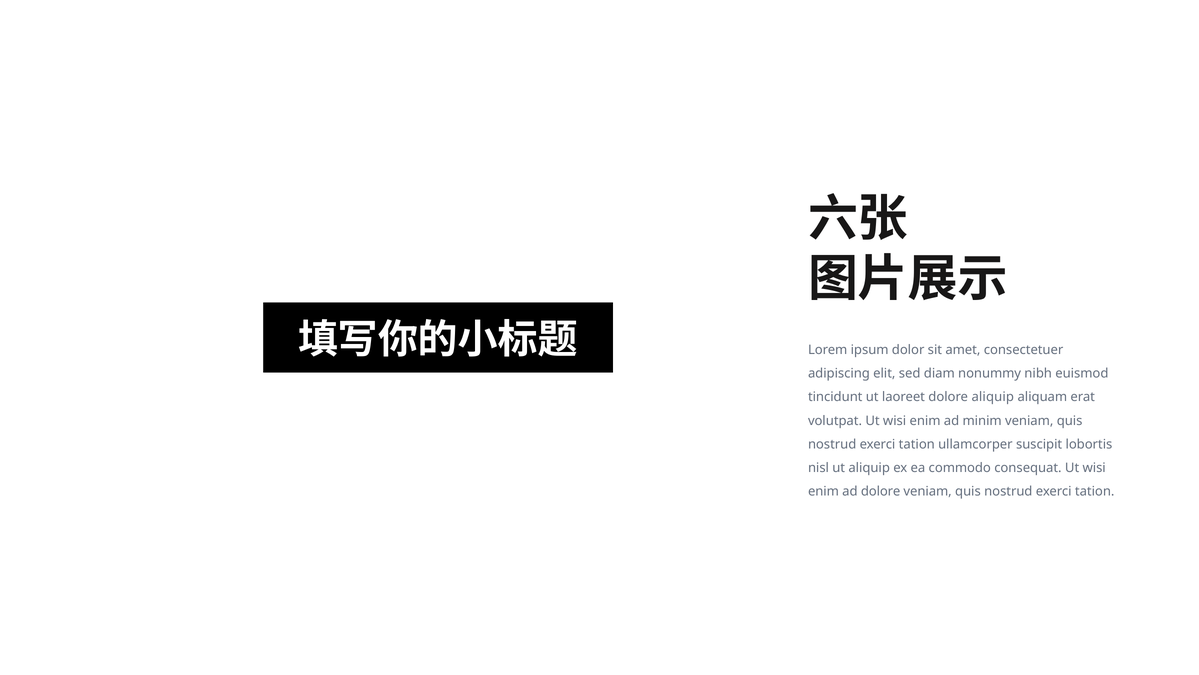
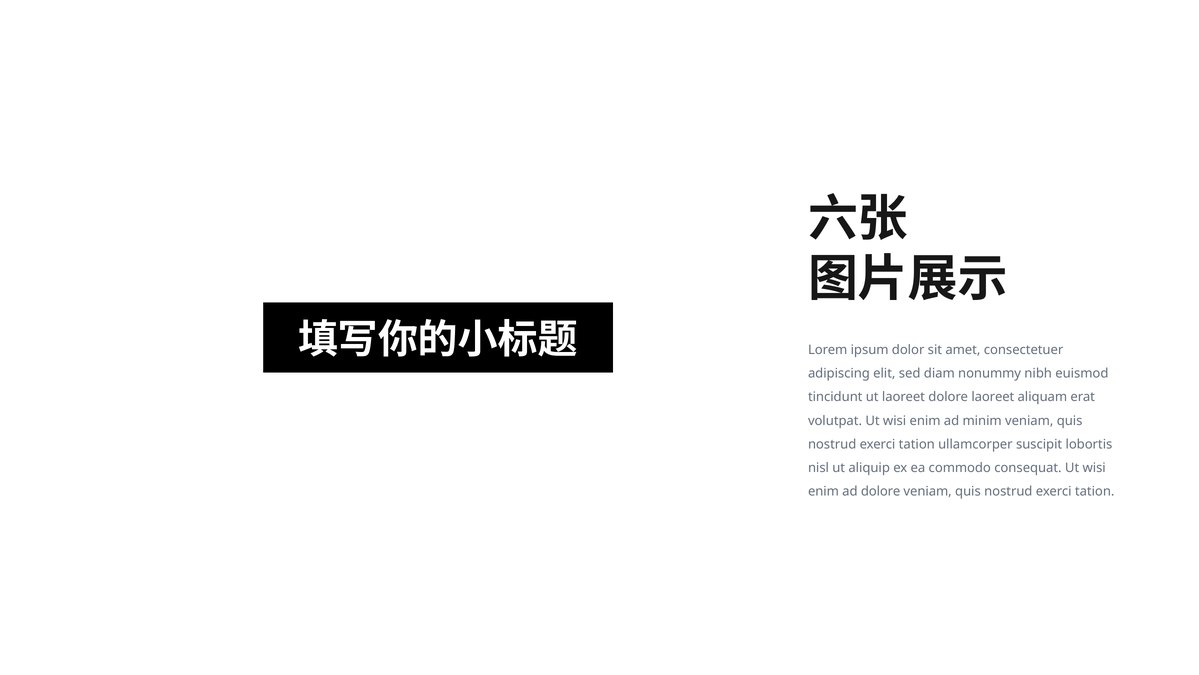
dolore aliquip: aliquip -> laoreet (993, 397)
